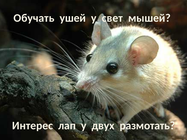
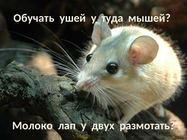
свет: свет -> туда (112, 18)
Интерес: Интерес -> Молоко (32, 126)
